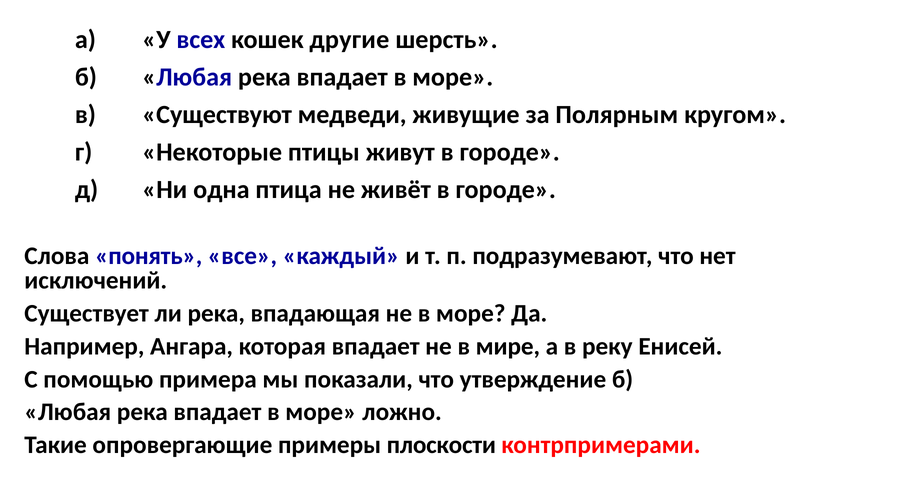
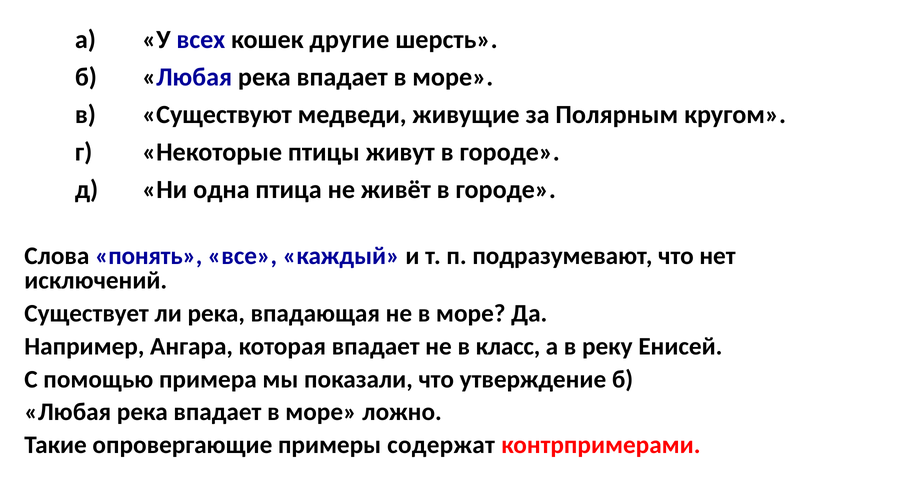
мире: мире -> класс (508, 347)
плоскости: плоскости -> содержат (441, 446)
